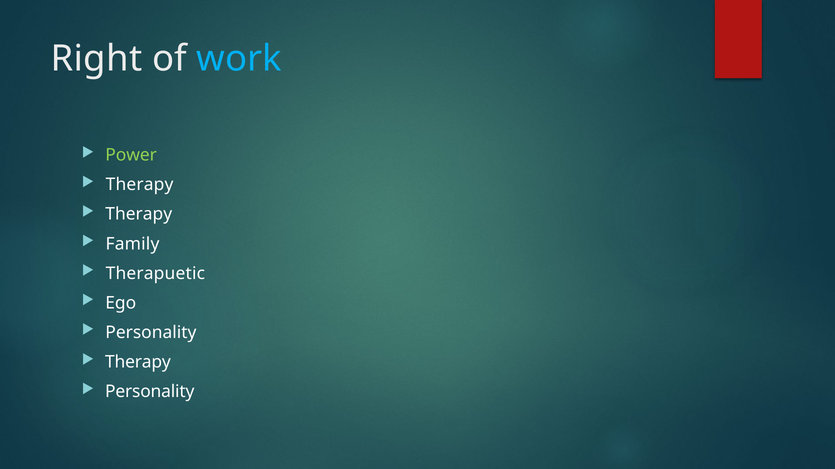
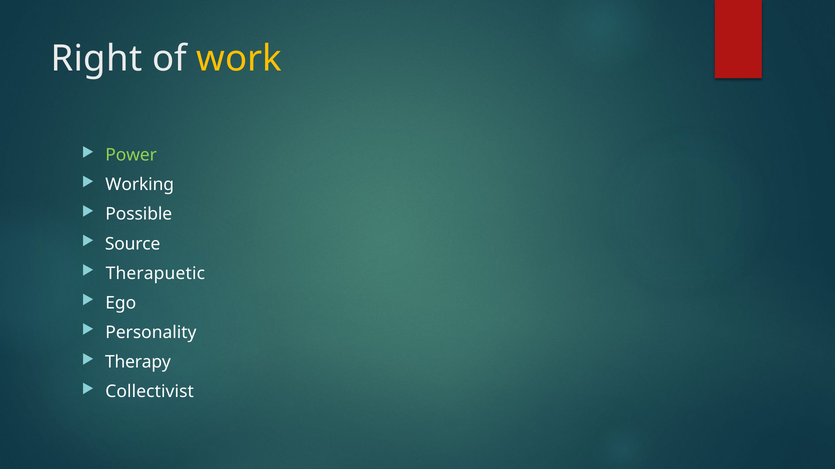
work colour: light blue -> yellow (239, 59)
Therapy: Therapy -> Working (140, 185)
Therapy: Therapy -> Possible (139, 215)
Family: Family -> Source (133, 244)
Personality: Personality -> Collectivist (150, 392)
